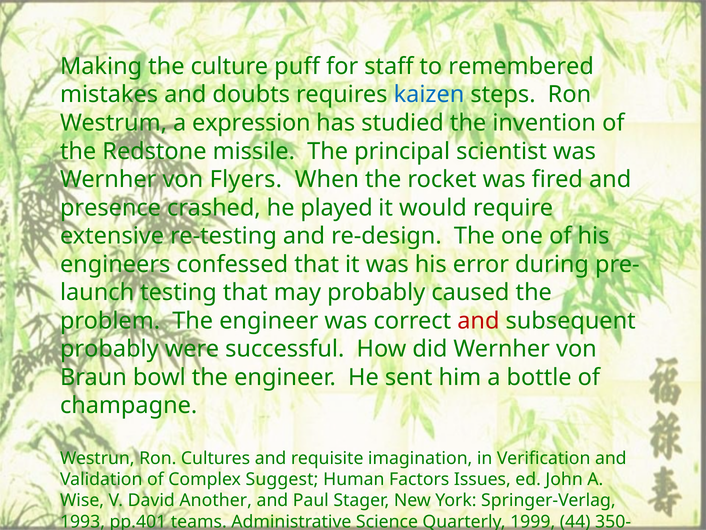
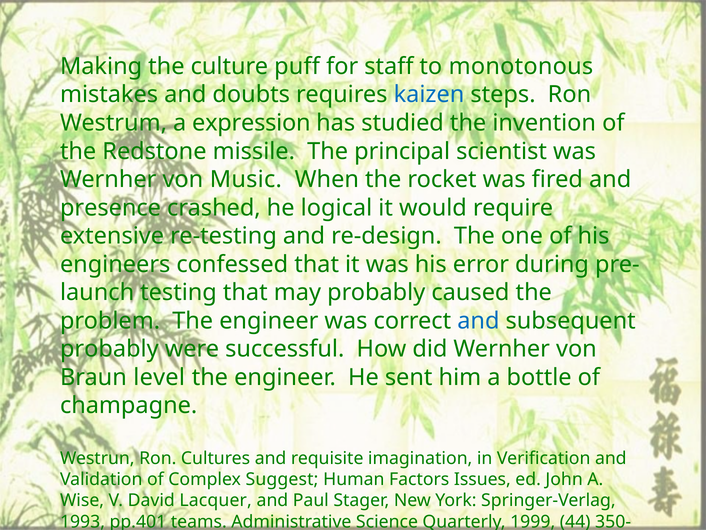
remembered: remembered -> monotonous (521, 66)
Flyers: Flyers -> Music (246, 179)
played: played -> logical (336, 208)
and colour: red -> blue (478, 321)
bowl: bowl -> level (159, 377)
Another: Another -> Lacquer (216, 500)
